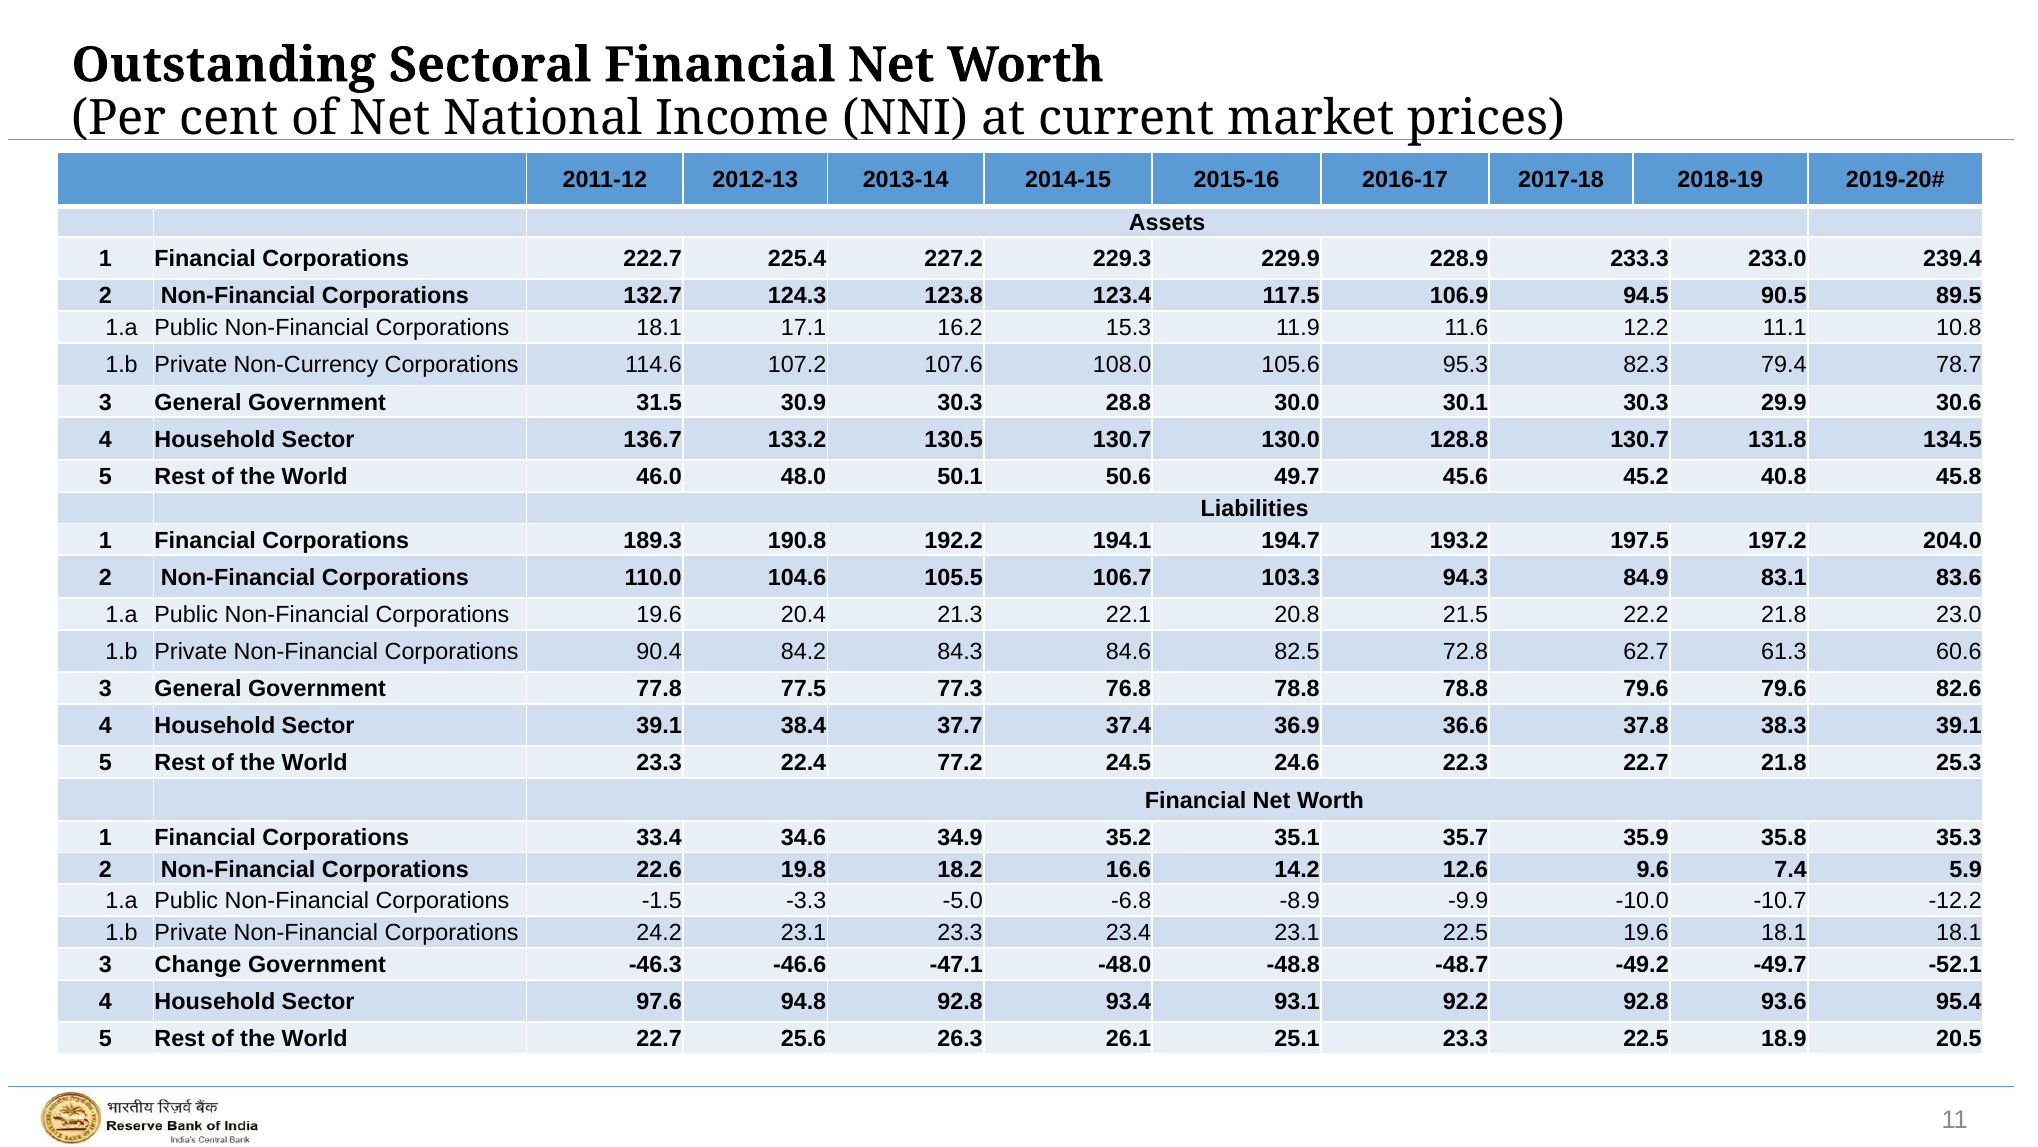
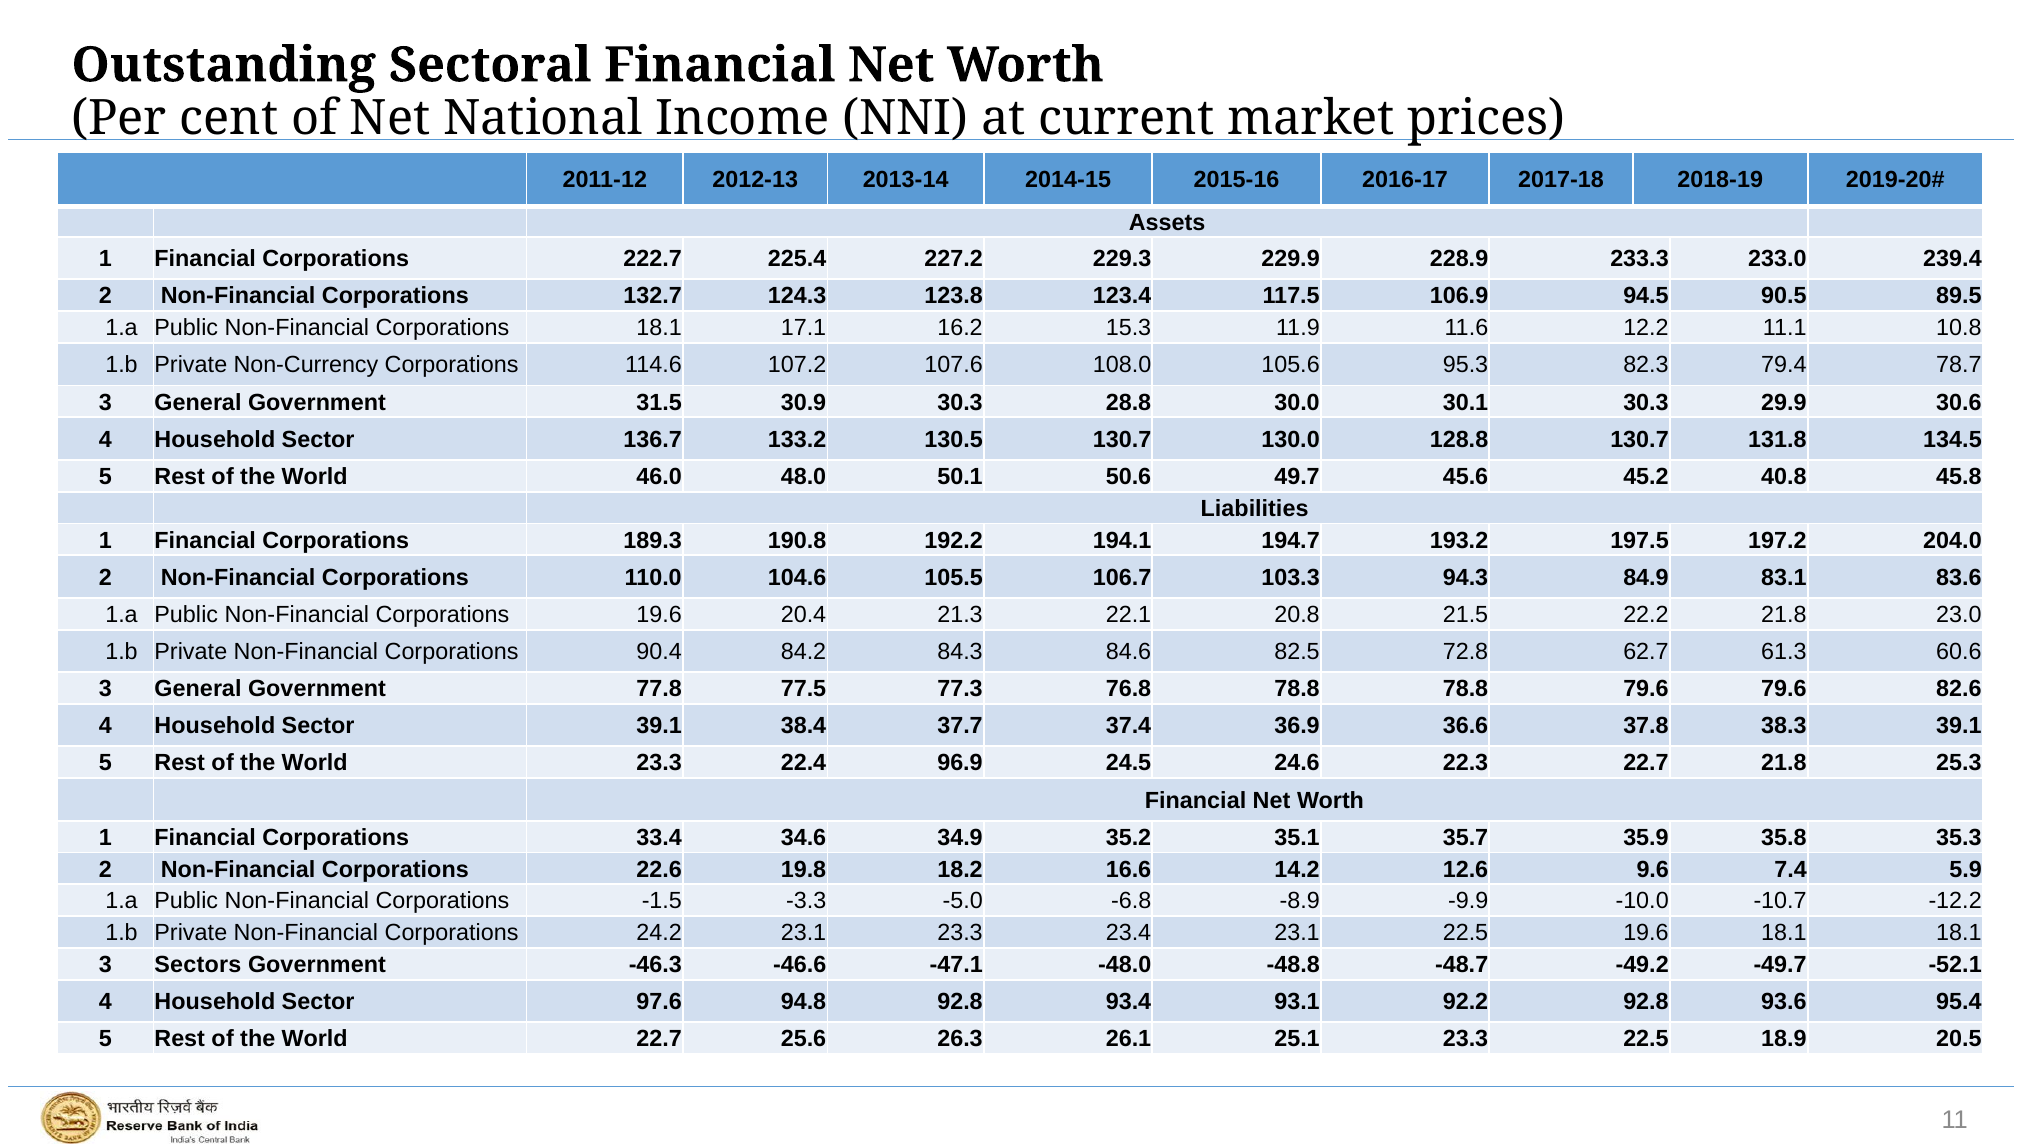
77.2: 77.2 -> 96.9 (960, 763)
Change: Change -> Sectors (198, 964)
